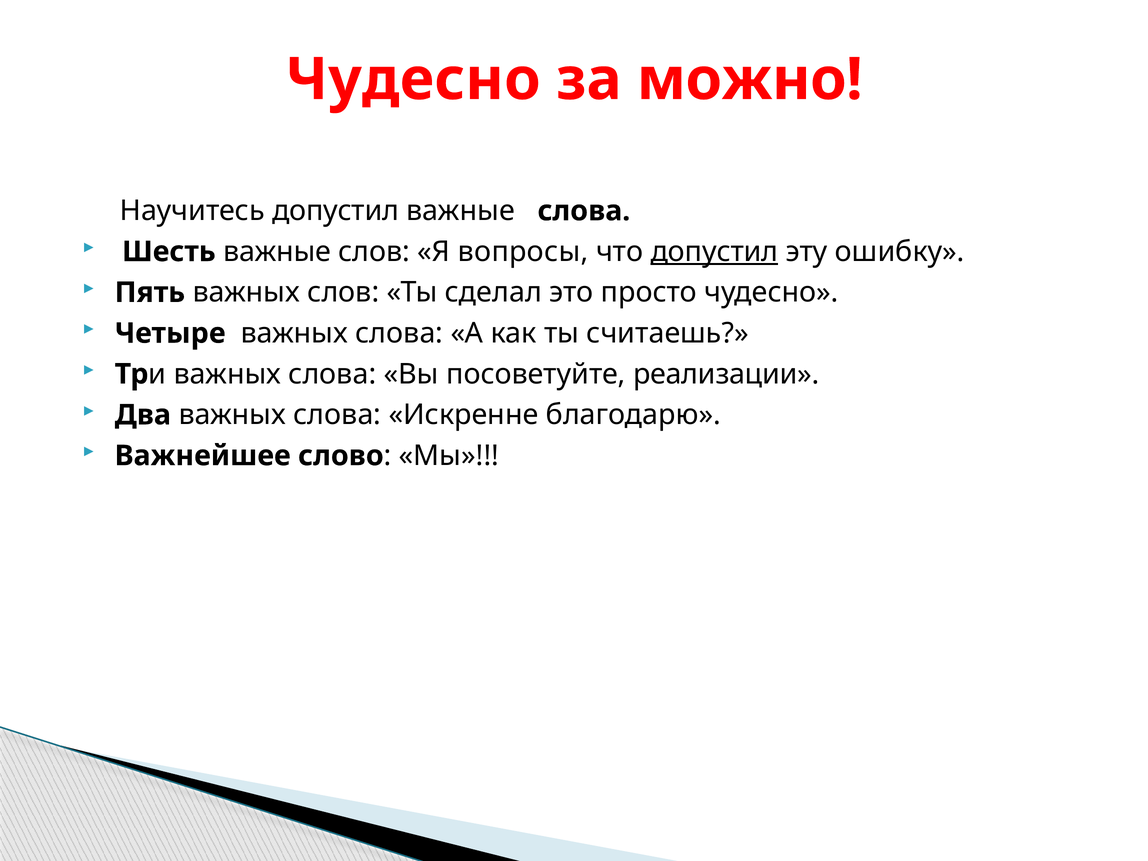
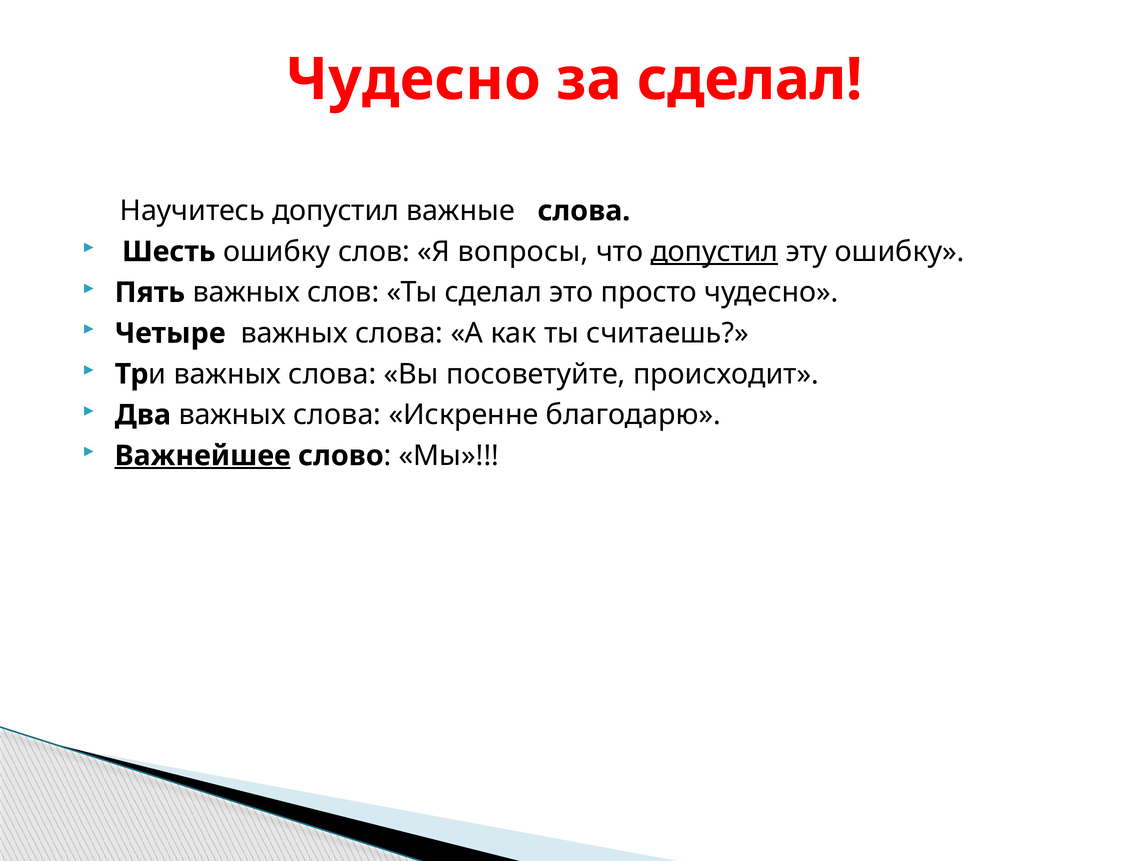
за можно: можно -> сделал (750, 80)
Шесть важные: важные -> ошибку (277, 252)
реализации: реализации -> происходит (726, 374)
Важнейшее underline: none -> present (203, 456)
